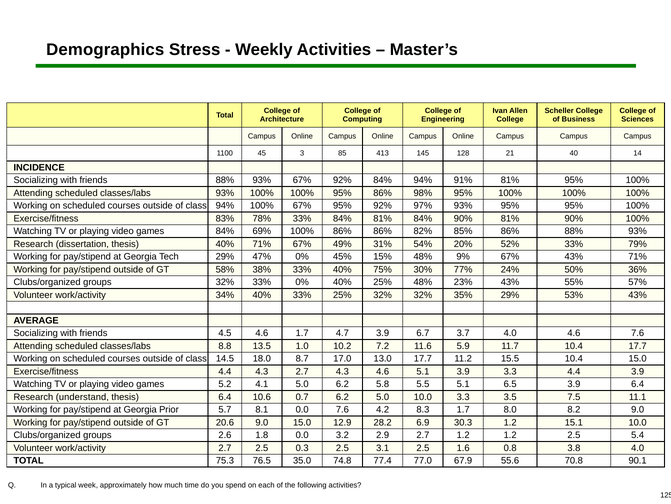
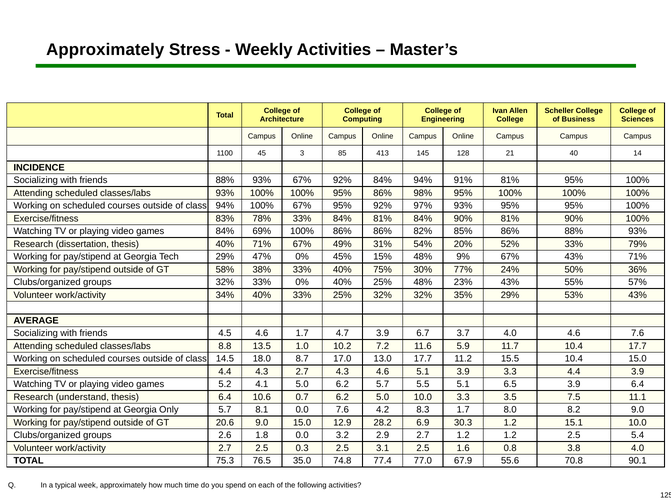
Demographics: Demographics -> Approximately (105, 50)
6.2 5.8: 5.8 -> 5.7 (383, 384)
Prior: Prior -> Only (169, 409)
